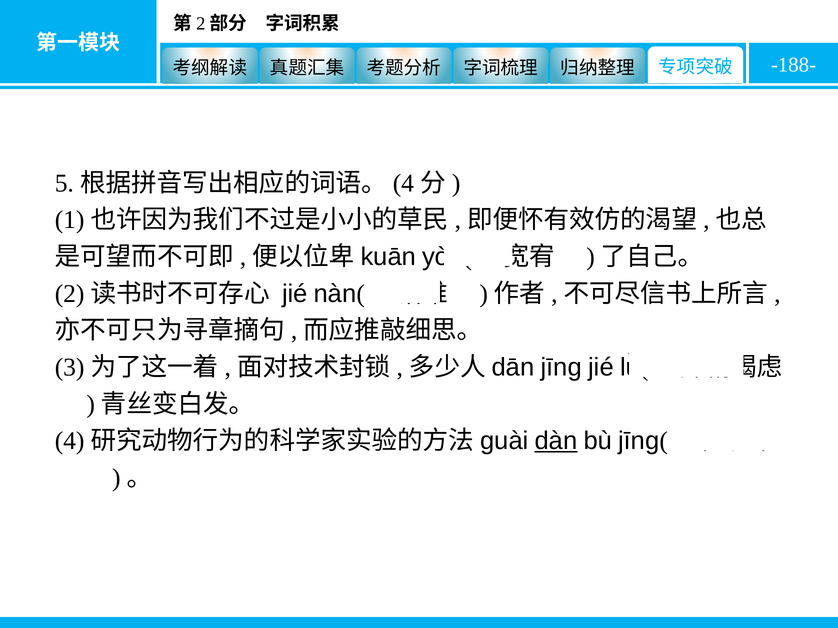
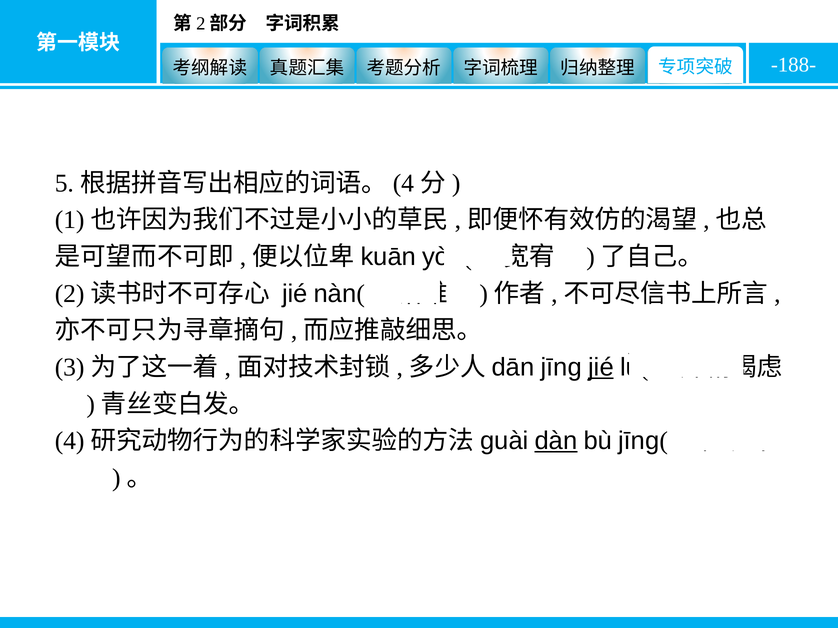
jié underline: none -> present (601, 368)
